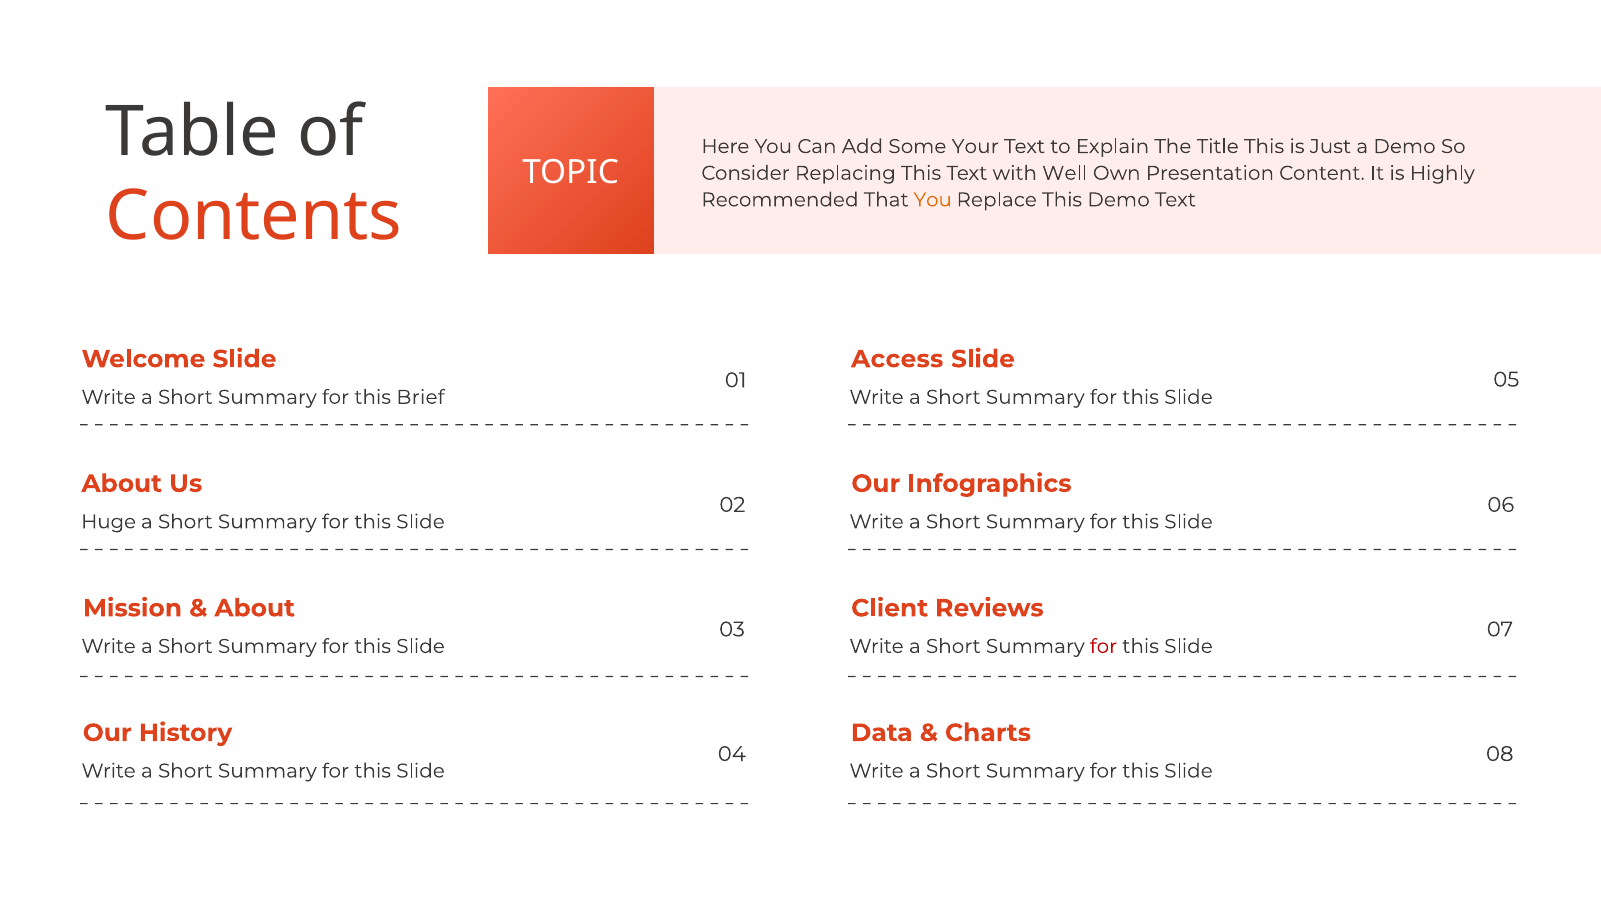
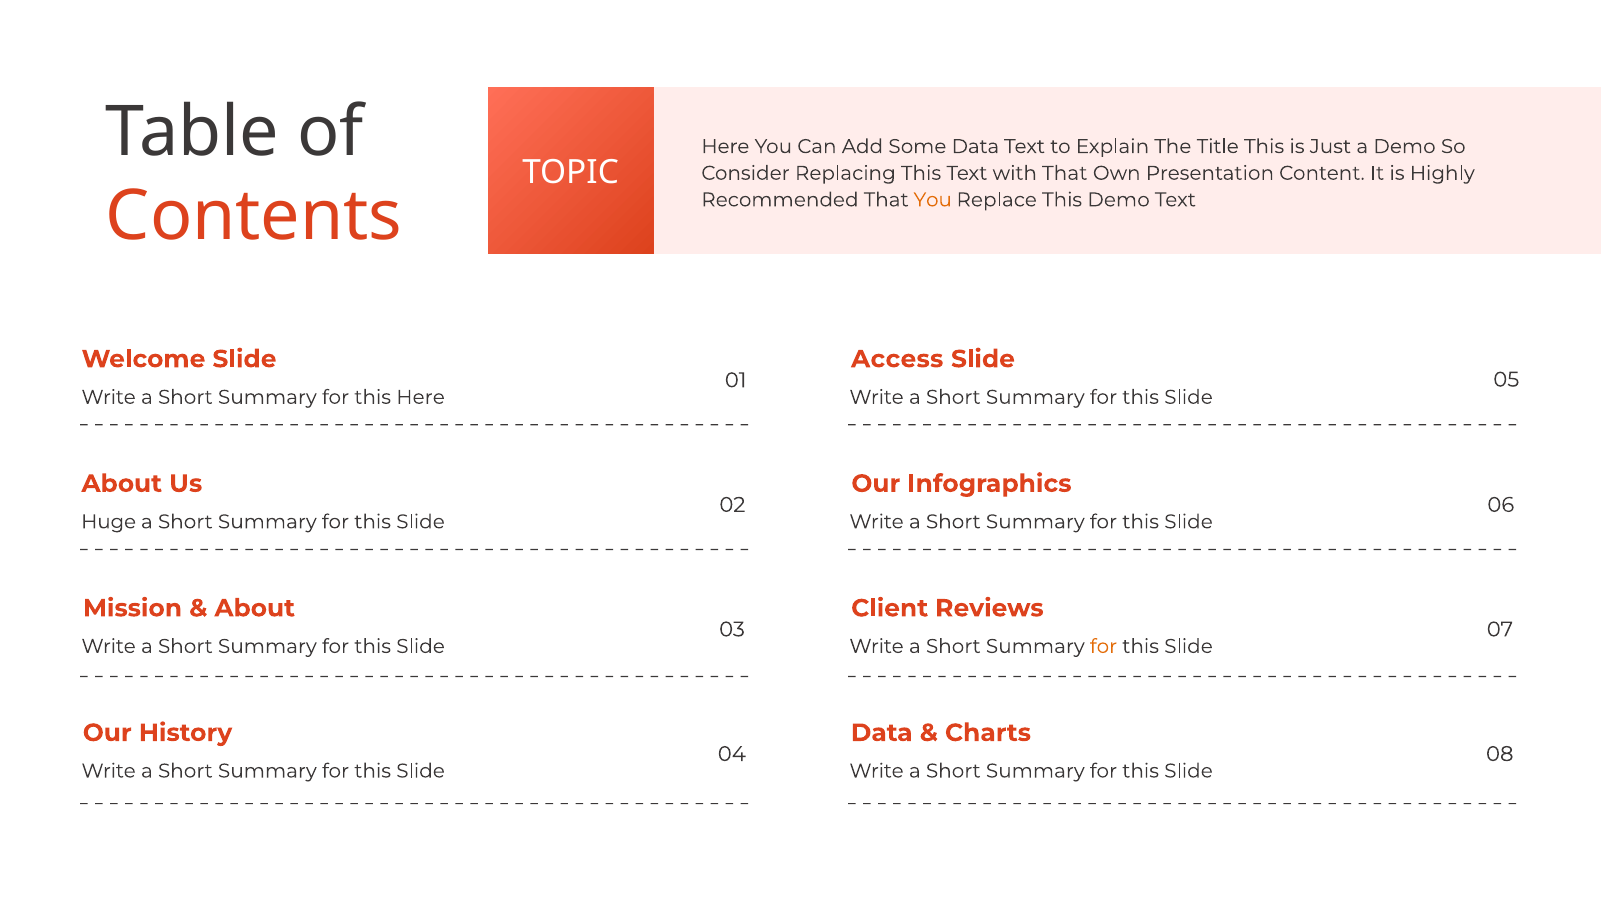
Some Your: Your -> Data (975, 146)
with Well: Well -> That (1065, 173)
this Brief: Brief -> Here (421, 397)
for colour: red -> orange (1104, 646)
